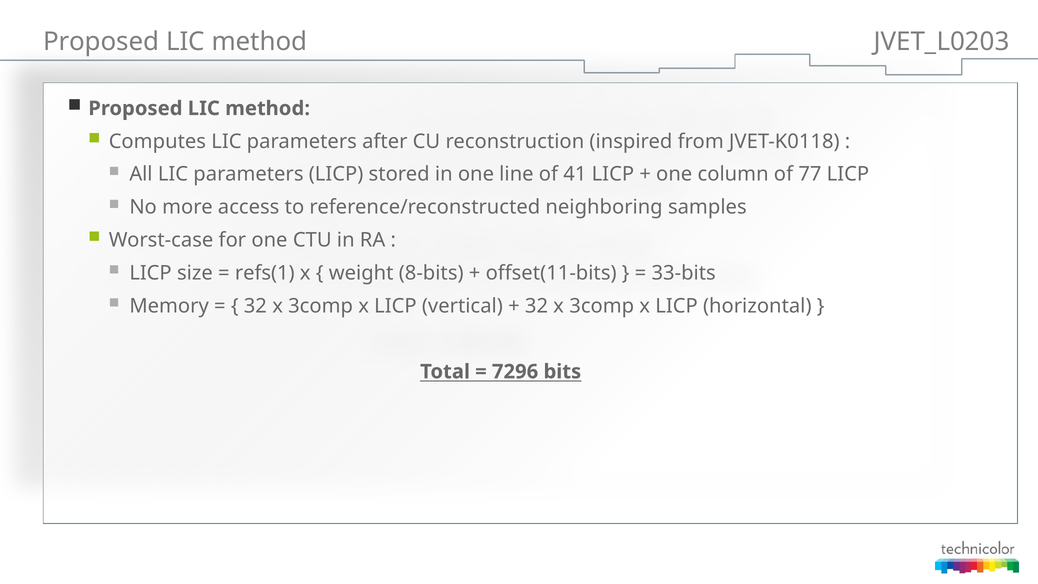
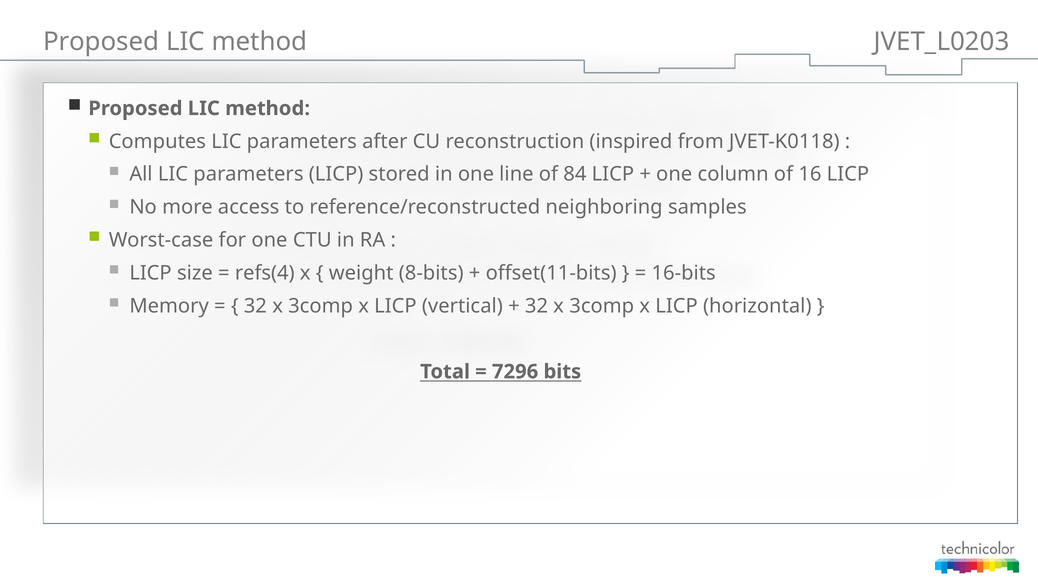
41: 41 -> 84 (575, 174)
77: 77 -> 16 (810, 174)
refs(1: refs(1 -> refs(4 (265, 273)
33-bits: 33-bits -> 16-bits (684, 273)
